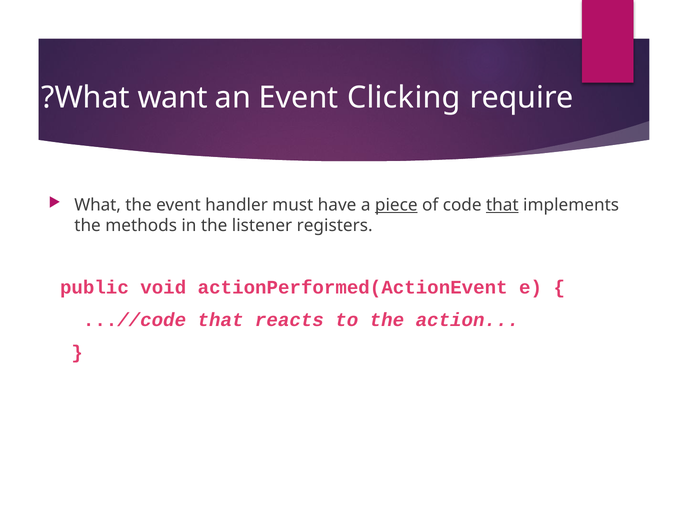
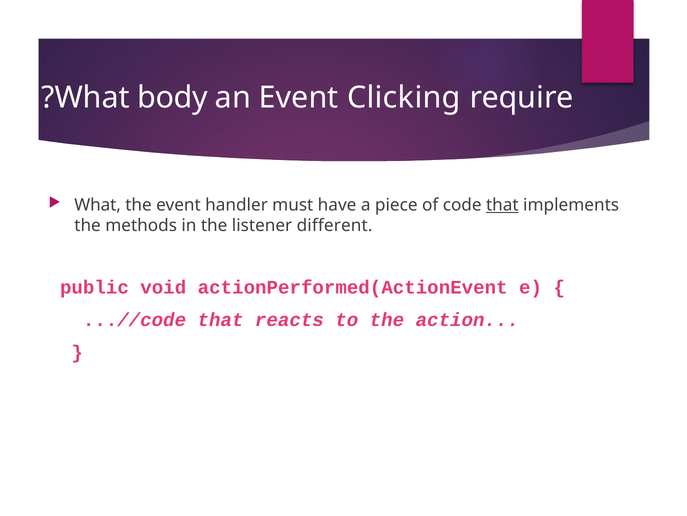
want: want -> body (173, 98)
piece underline: present -> none (396, 205)
registers: registers -> different (335, 225)
